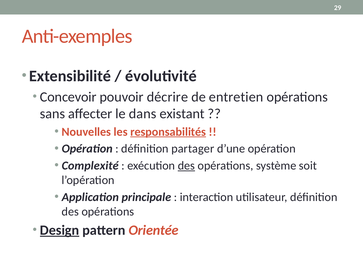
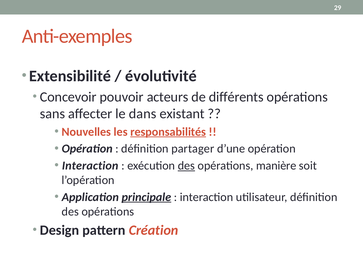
décrire: décrire -> acteurs (168, 97)
entretien: entretien -> différents (236, 97)
Complexité: Complexité -> Interaction (90, 166)
système: système -> manière (276, 166)
principale underline: none -> present (146, 197)
Design underline: present -> none (60, 230)
Orientée: Orientée -> Création (154, 230)
